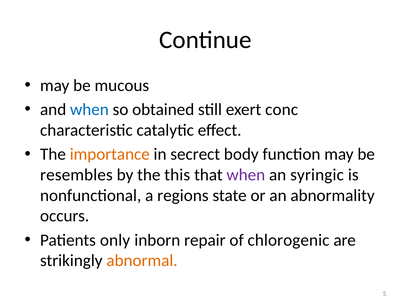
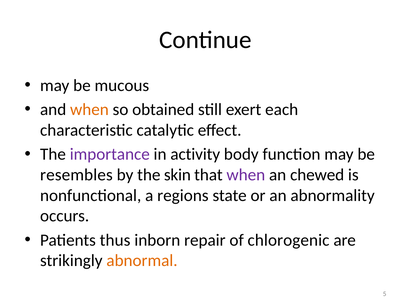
when colour: blue -> orange (89, 110)
conc: conc -> each (282, 110)
importance colour: orange -> purple (110, 154)
secrect: secrect -> activity (195, 154)
this: this -> skin (177, 175)
syringic: syringic -> chewed (317, 175)
only: only -> thus (115, 240)
